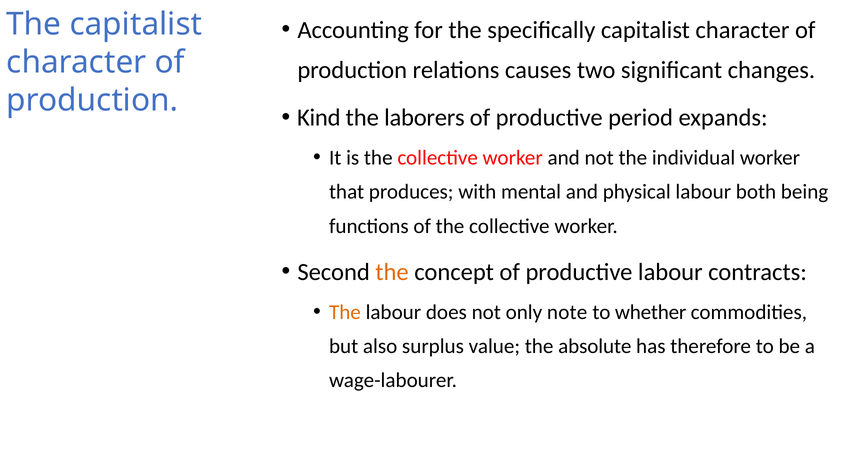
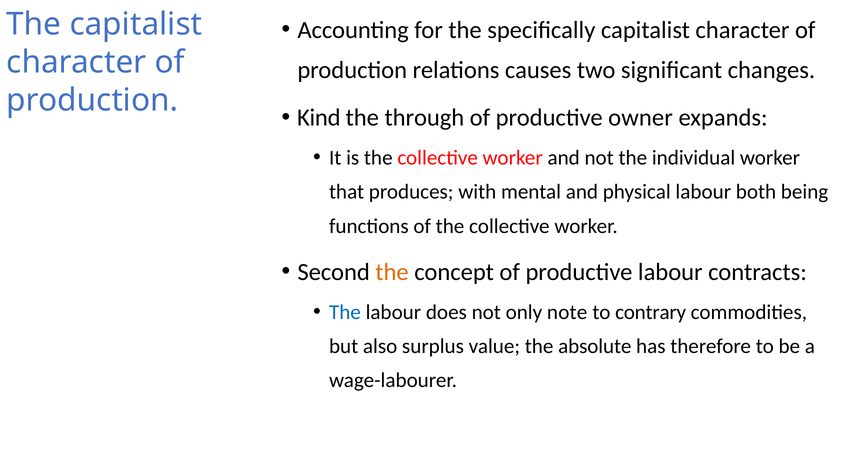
laborers: laborers -> through (424, 118)
period: period -> owner (641, 118)
The colour: orange -> blue (345, 312)
whether: whether -> contrary (651, 312)
